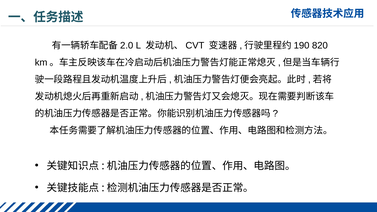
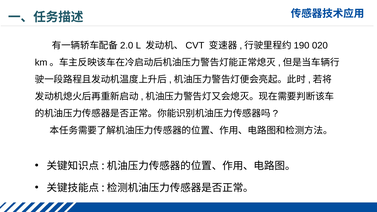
820: 820 -> 020 (320, 46)
